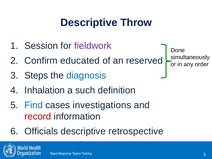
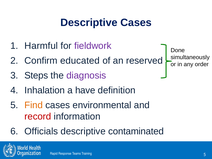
Descriptive Throw: Throw -> Cases (136, 23)
Session: Session -> Harmful (41, 46)
diagnosis colour: blue -> purple (86, 75)
such: such -> have (85, 90)
Find colour: blue -> orange (34, 105)
investigations: investigations -> environmental (102, 105)
retrospective: retrospective -> contaminated (136, 131)
